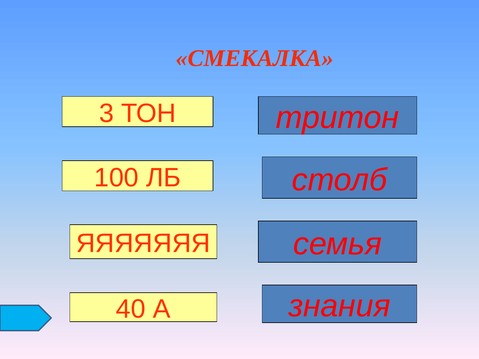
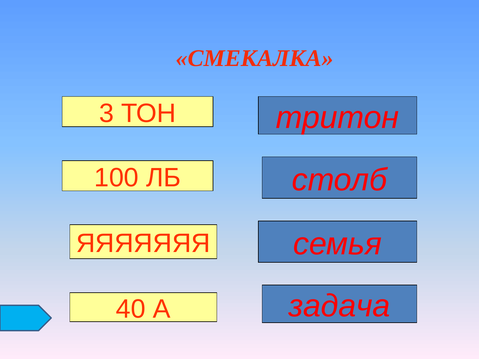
знания: знания -> задача (339, 306)
